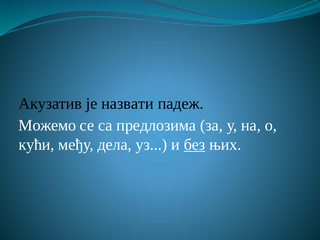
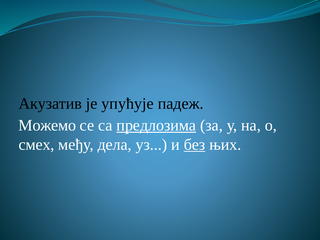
назвати: назвати -> упућује (128, 104)
предлозима underline: none -> present (156, 125)
кући: кући -> смех (37, 144)
